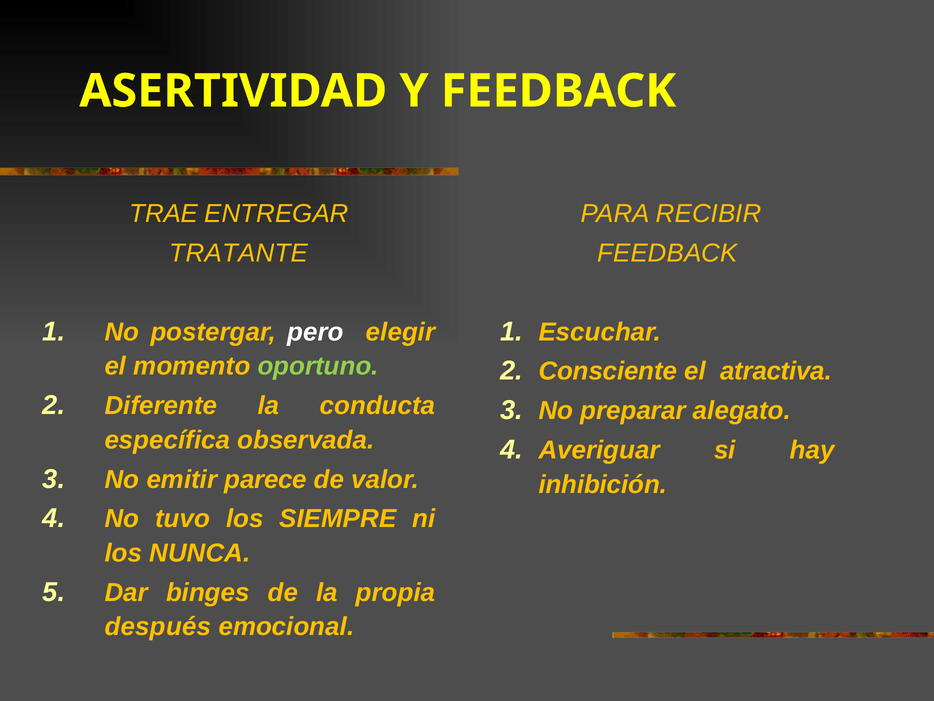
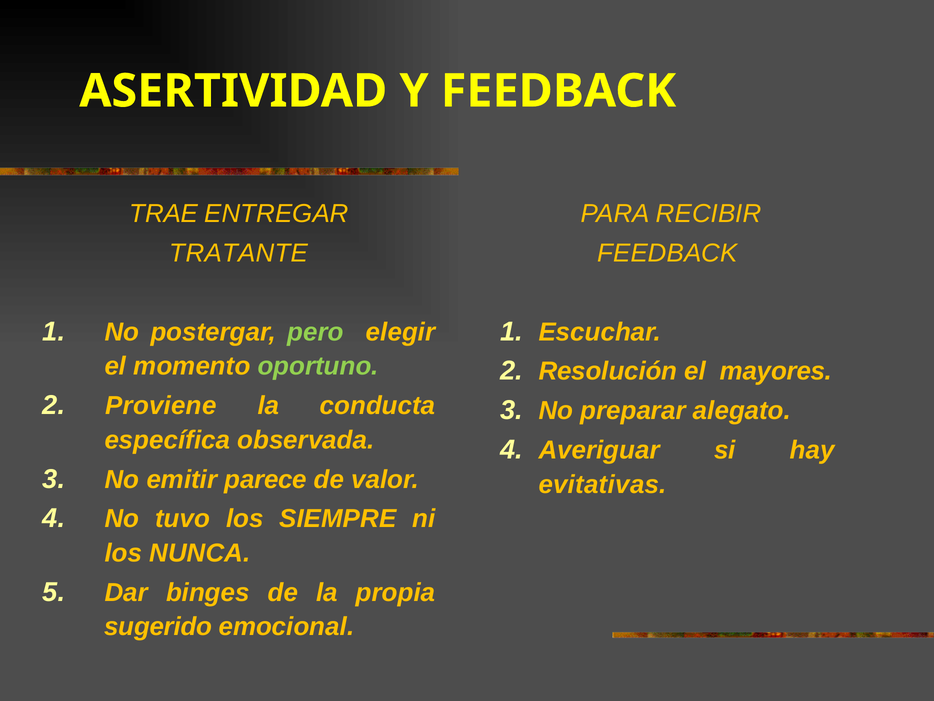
pero colour: white -> light green (315, 332)
Consciente: Consciente -> Resolución (608, 371)
atractiva: atractiva -> mayores (776, 371)
Diferente: Diferente -> Proviene (161, 405)
inhibición: inhibición -> evitativas (603, 484)
después: después -> sugerido (158, 626)
